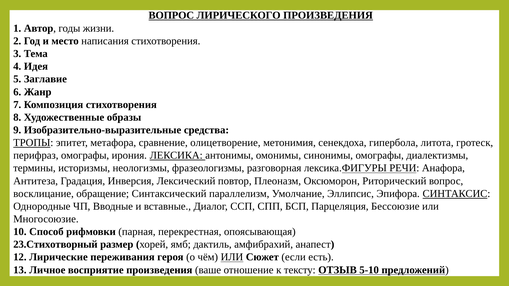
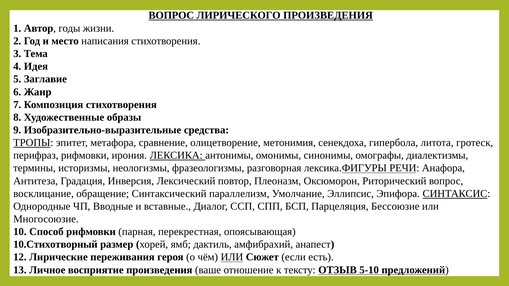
перифраз омографы: омографы -> рифмовки (85, 156)
23.Стихотворный: 23.Стихотворный -> 10.Стихотворный (55, 245)
